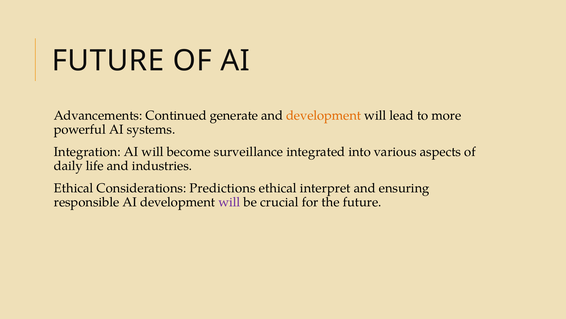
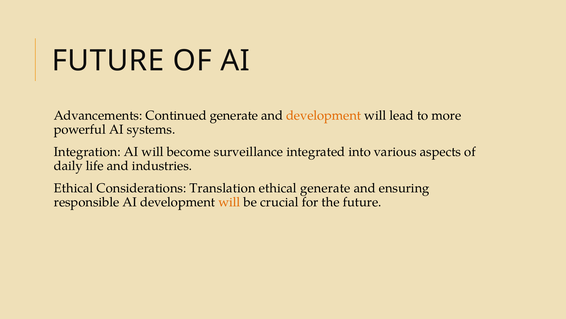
Predictions: Predictions -> Translation (223, 188)
ethical interpret: interpret -> generate (325, 188)
will colour: purple -> orange (229, 202)
